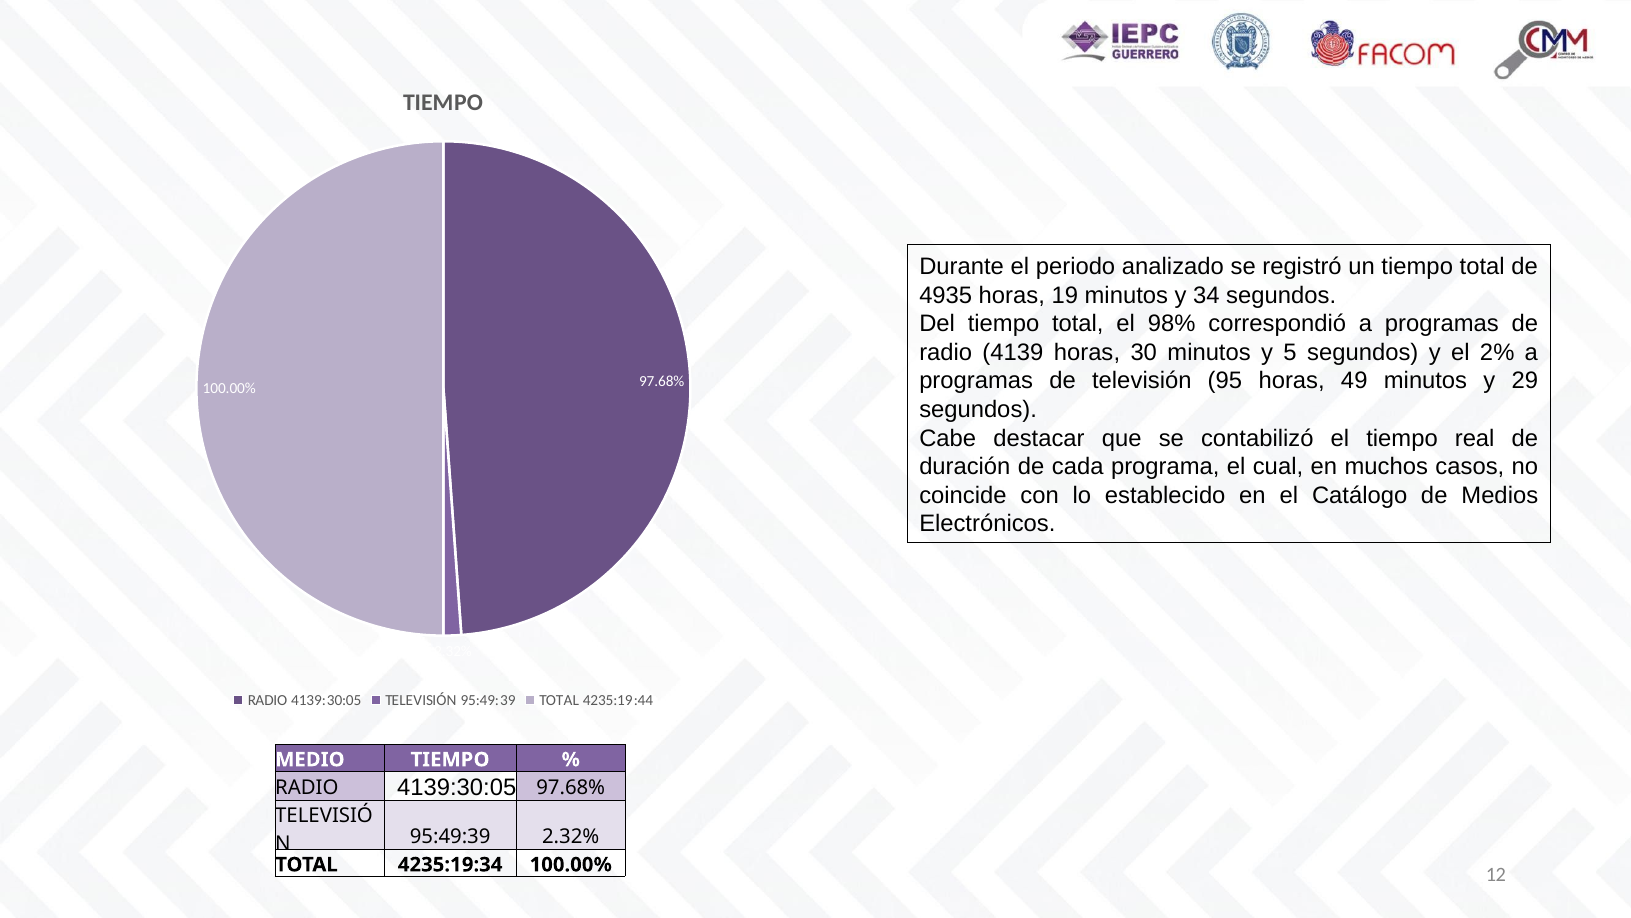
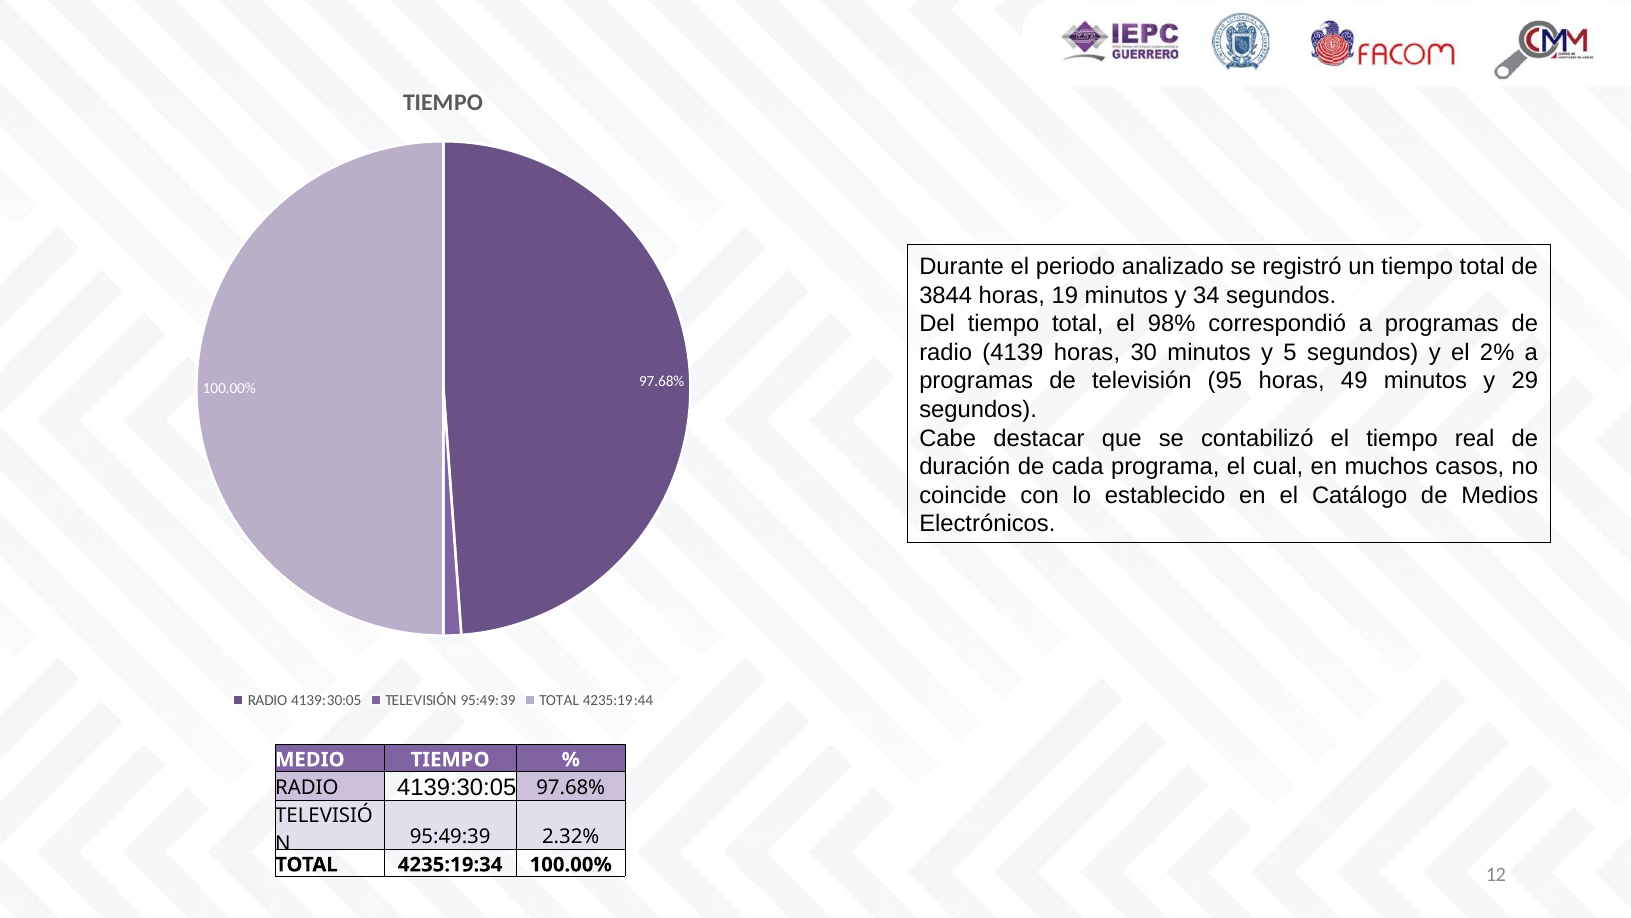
4935: 4935 -> 3844 (946, 295)
